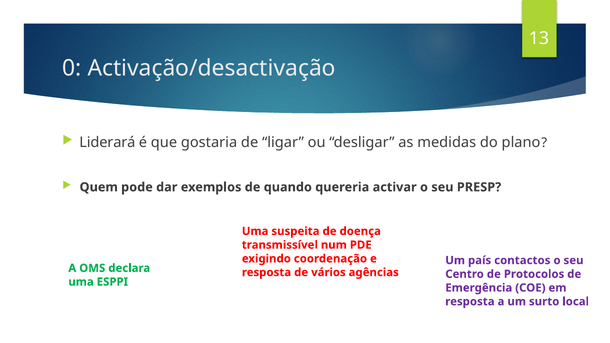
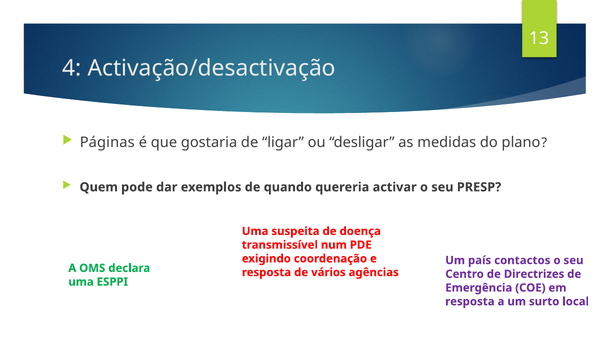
0: 0 -> 4 (72, 68)
Liderará: Liderará -> Páginas (107, 142)
Protocolos: Protocolos -> Directrizes (534, 274)
